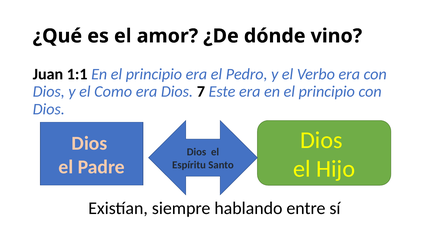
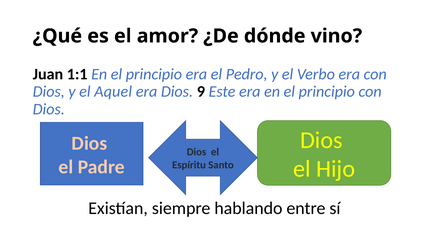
Como: Como -> Aquel (113, 92)
7: 7 -> 9 (201, 92)
